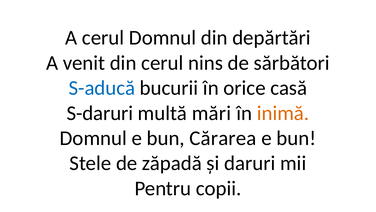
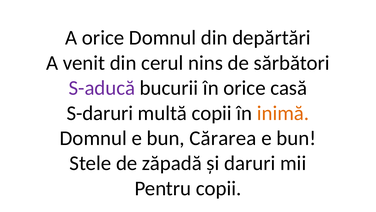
A cerul: cerul -> orice (103, 38)
S-aducă colour: blue -> purple (102, 88)
multă mări: mări -> copii (212, 113)
